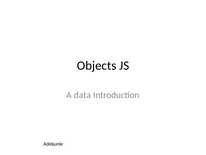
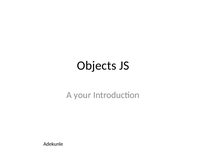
data: data -> your (82, 95)
